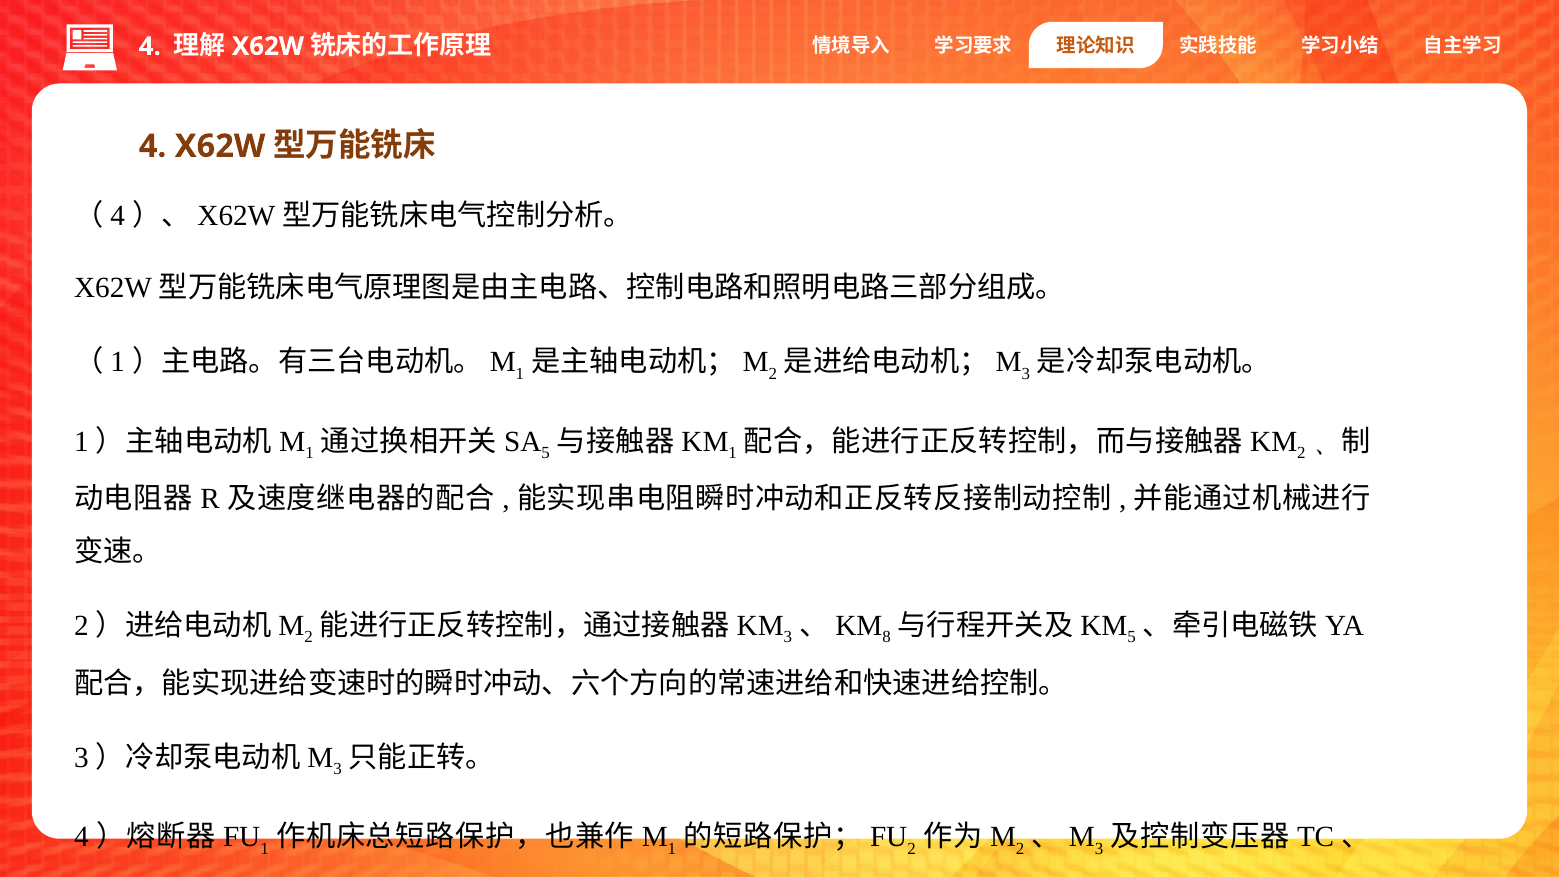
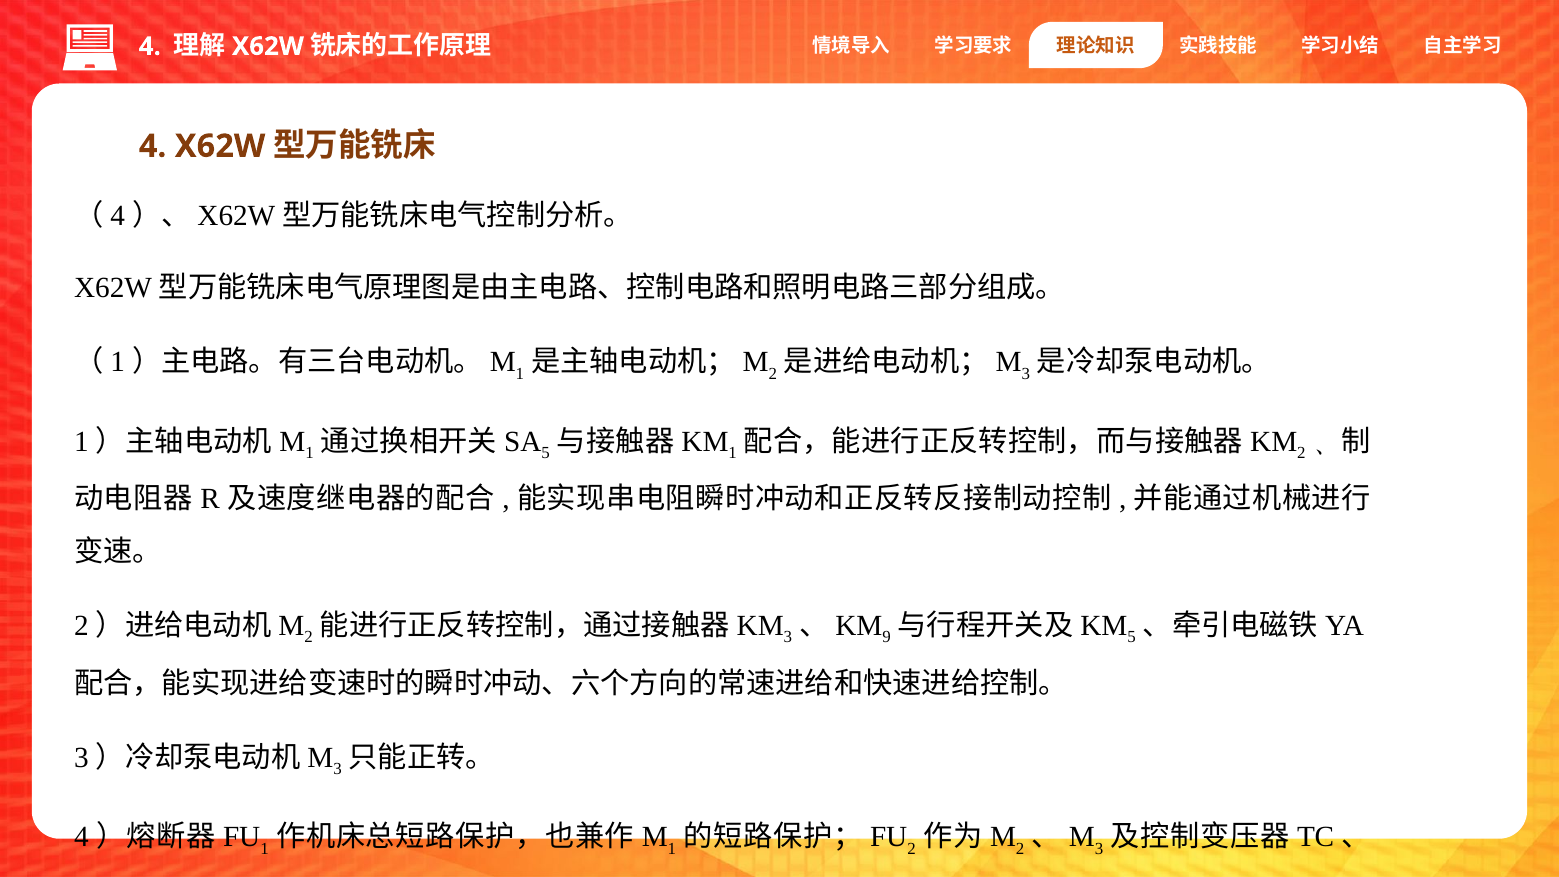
8: 8 -> 9 (887, 637)
